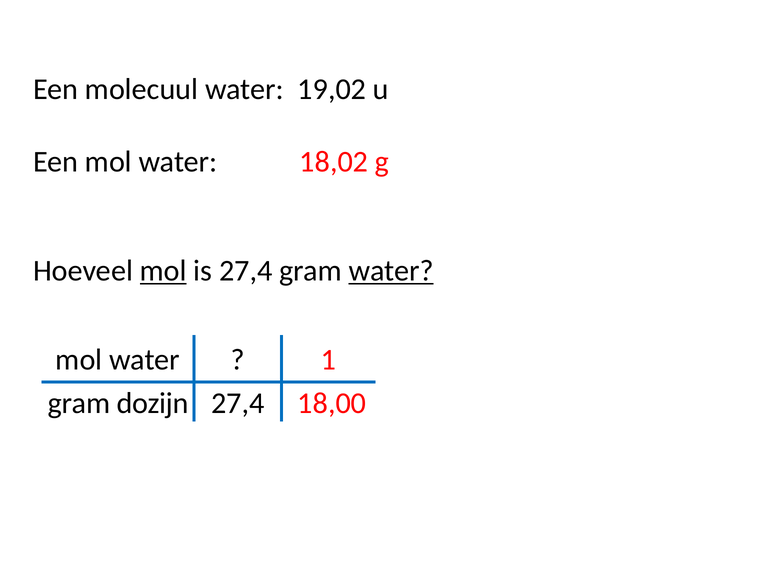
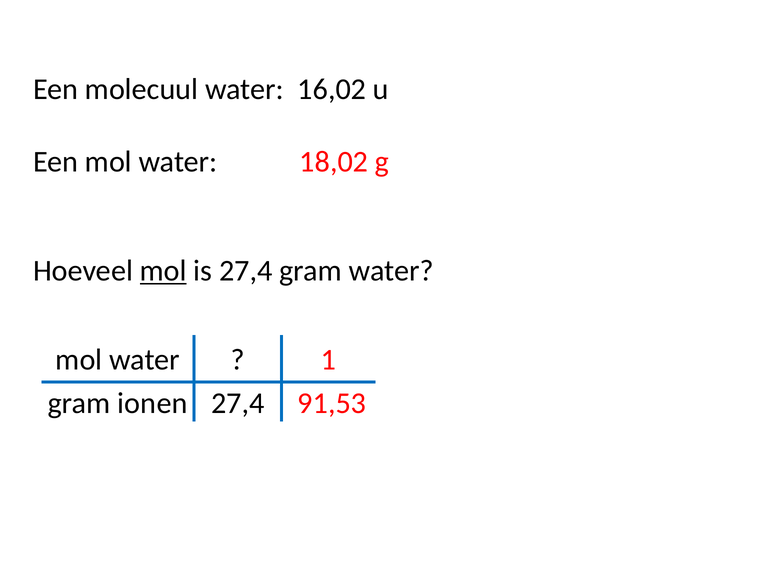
19,02: 19,02 -> 16,02 (332, 89)
water underline: present -> none (391, 271)
dozijn: dozijn -> ionen (152, 403)
18,00: 18,00 -> 91,53 (332, 403)
